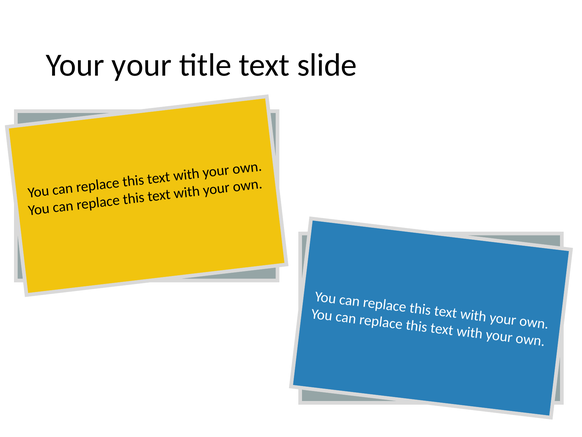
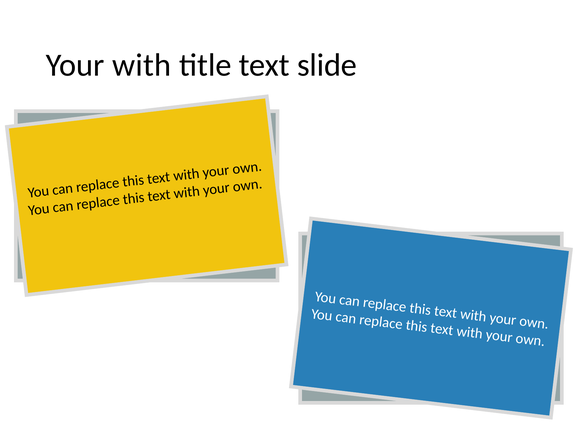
Your your: your -> with (142, 65)
